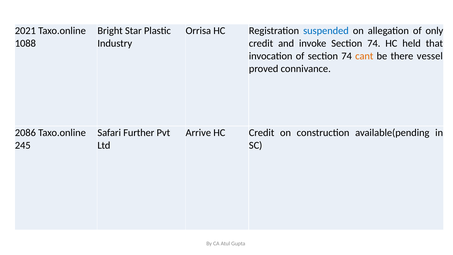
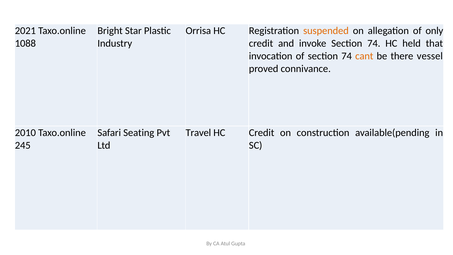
suspended colour: blue -> orange (326, 31)
2086: 2086 -> 2010 (25, 133)
Further: Further -> Seating (139, 133)
Arrive: Arrive -> Travel (198, 133)
